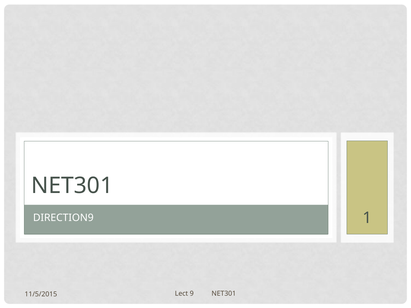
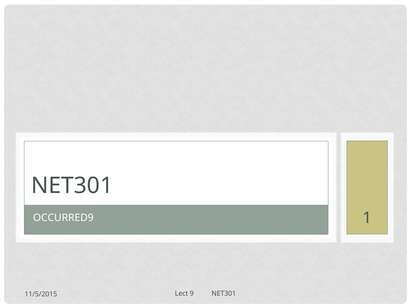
DIRECTION9: DIRECTION9 -> OCCURRED9 (63, 218)
